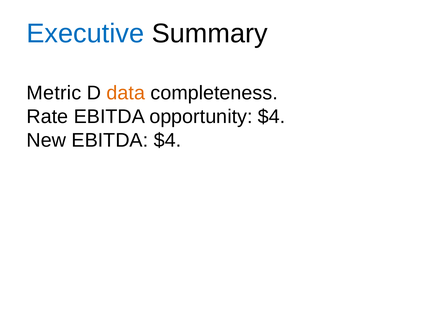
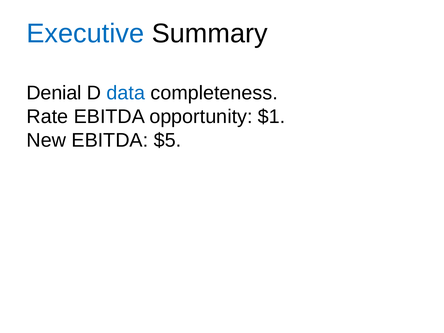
Metric: Metric -> Denial (54, 93)
data colour: orange -> blue (126, 93)
opportunity $4: $4 -> $1 (272, 117)
EBITDA $4: $4 -> $5 (167, 140)
